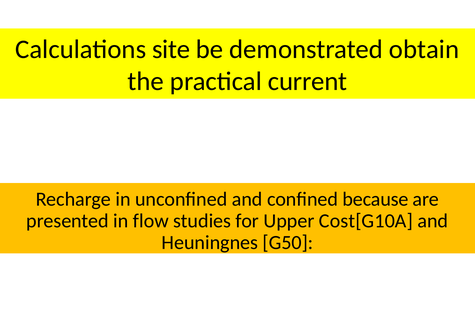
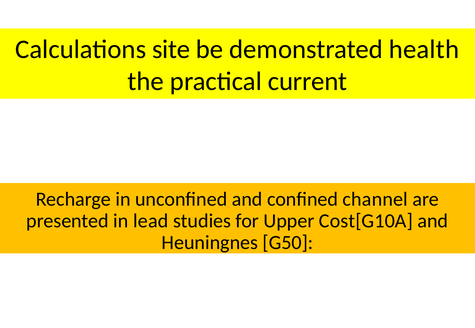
obtain: obtain -> health (424, 50)
because: because -> channel (375, 200)
flow: flow -> lead (151, 221)
